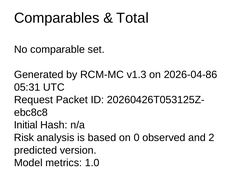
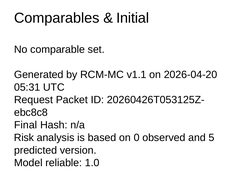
Total: Total -> Initial (133, 18)
v1.3: v1.3 -> v1.1 (137, 74)
2026-04-86: 2026-04-86 -> 2026-04-20 (191, 74)
Initial: Initial -> Final (26, 124)
2: 2 -> 5 (212, 137)
metrics: metrics -> reliable (64, 162)
